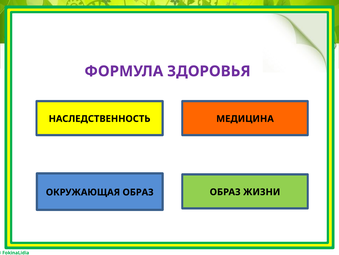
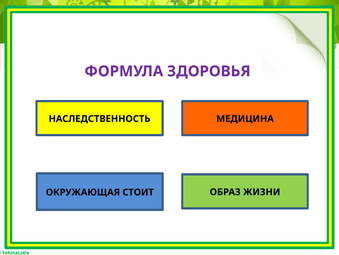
ОКРУЖАЮЩАЯ ОБРАЗ: ОБРАЗ -> СТОИТ (138, 192)
